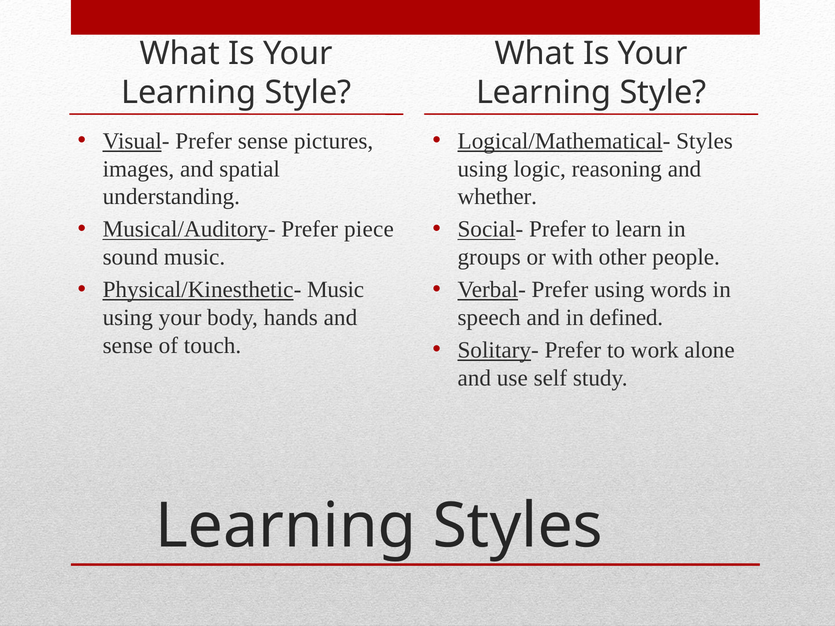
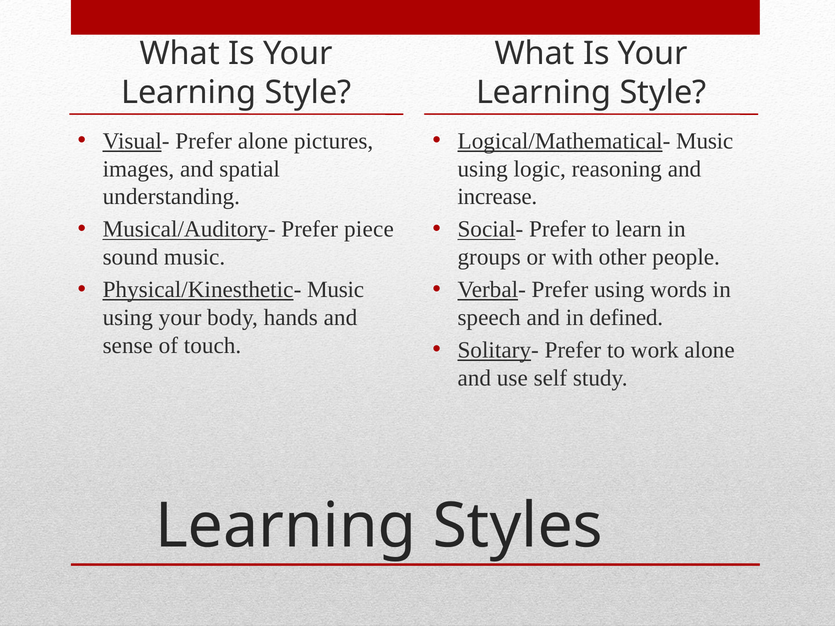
Prefer sense: sense -> alone (263, 141)
Logical/Mathematical- Styles: Styles -> Music (705, 141)
whether: whether -> increase (497, 197)
